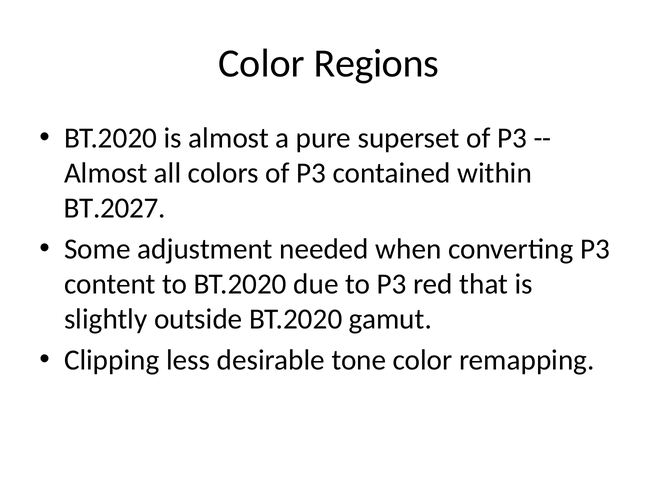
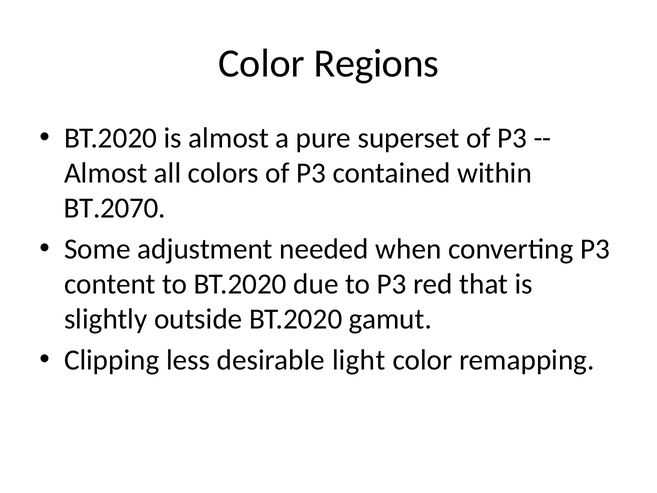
BT.2027: BT.2027 -> BT.2070 (114, 208)
tone: tone -> light (359, 360)
